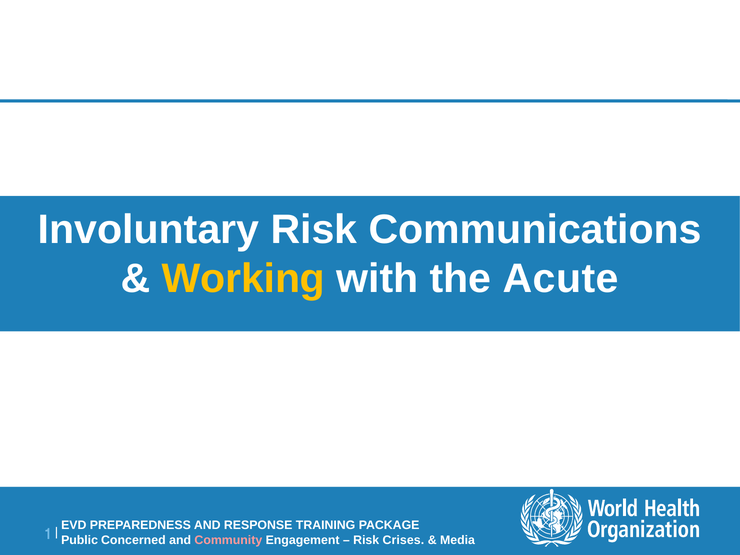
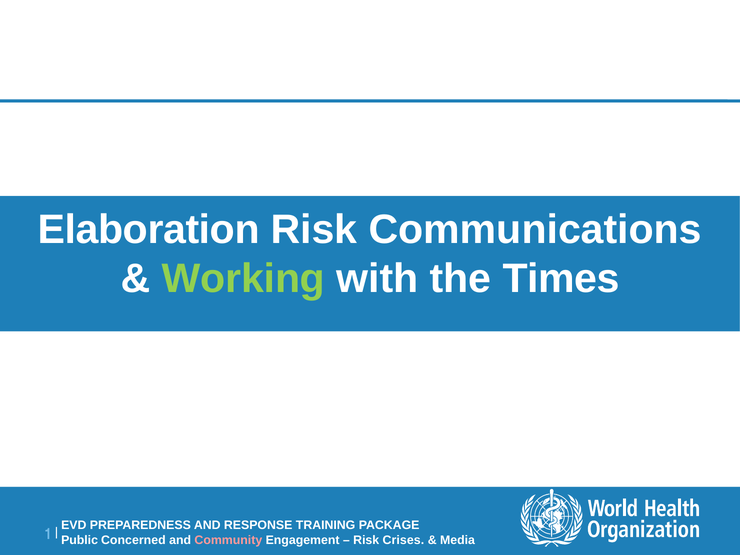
Involuntary: Involuntary -> Elaboration (149, 229)
Working colour: yellow -> light green (243, 279)
Acute: Acute -> Times (561, 279)
